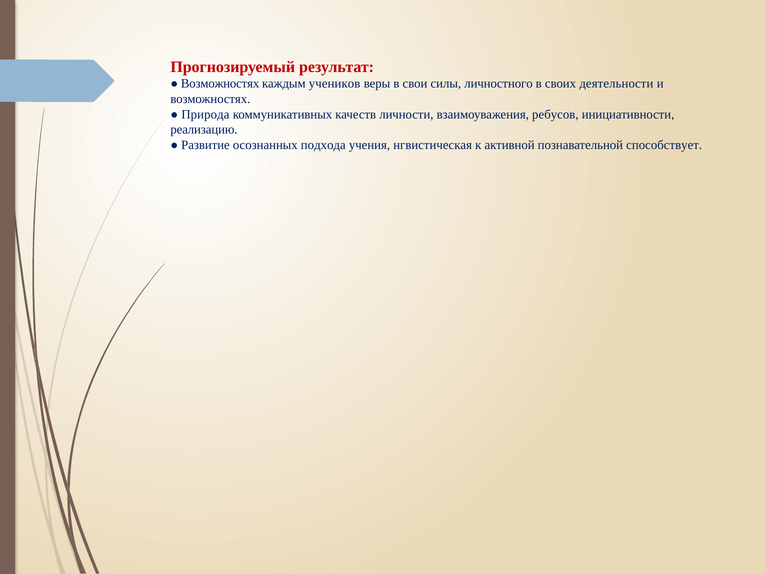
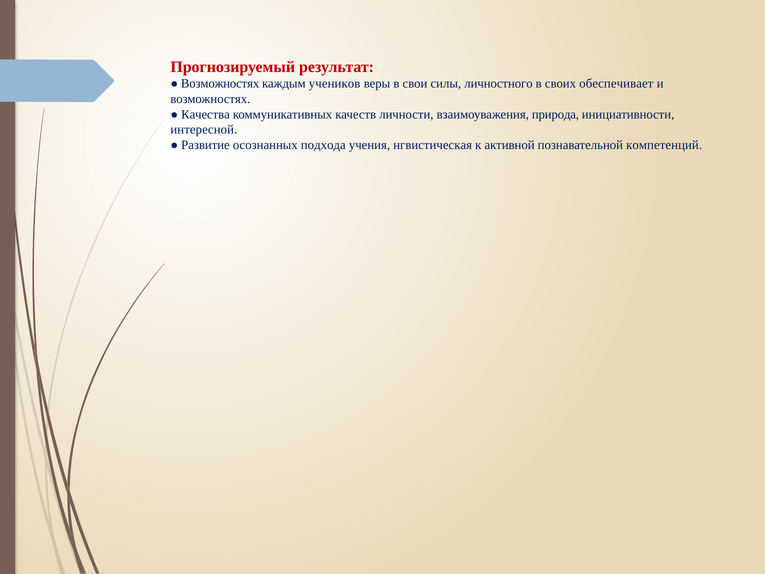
деятельности: деятельности -> обеспечивает (616, 84)
Природа: Природа -> Качества (205, 114)
ребусов: ребусов -> природа (555, 114)
реализацию: реализацию -> интересной (204, 130)
способствует: способствует -> компетенций (664, 145)
